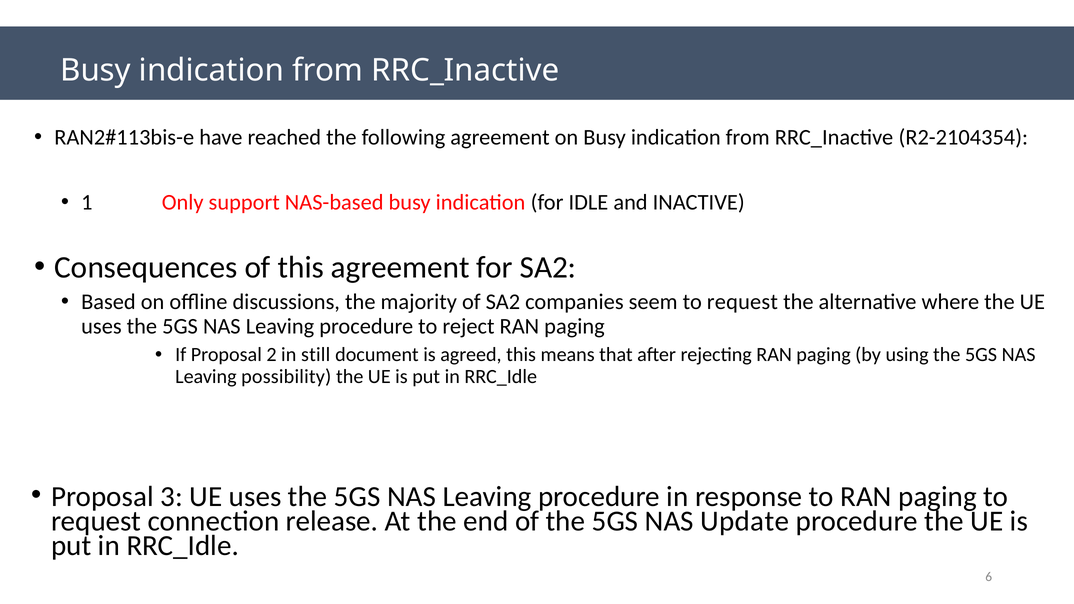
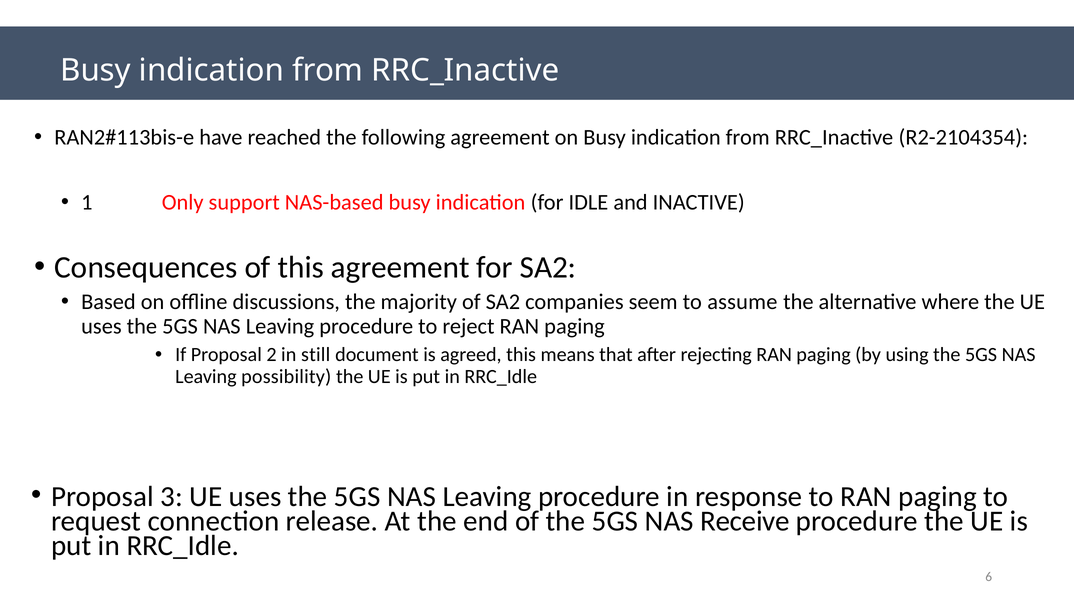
seem to request: request -> assume (742, 302)
Update: Update -> Receive (745, 521)
